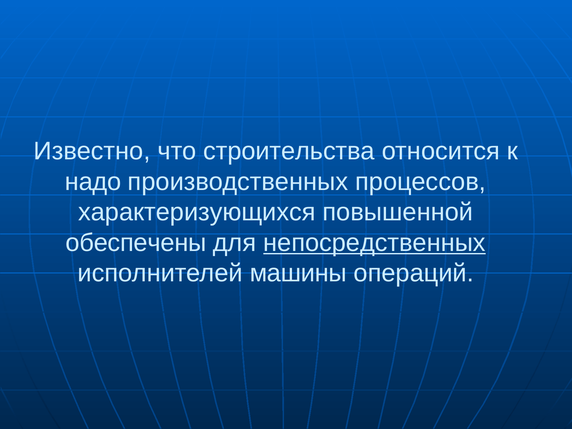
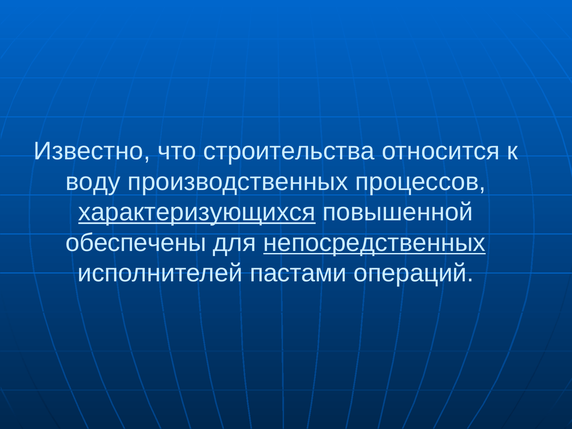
надо: надо -> воду (93, 182)
характеризующихся underline: none -> present (197, 212)
машины: машины -> пастами (298, 273)
